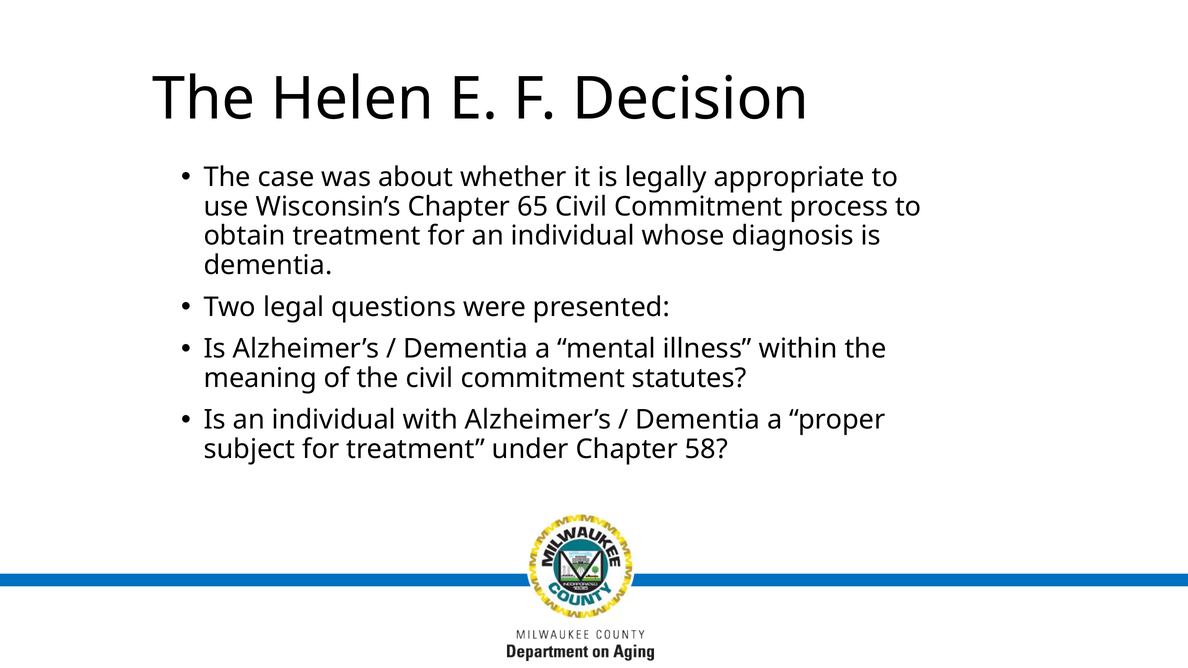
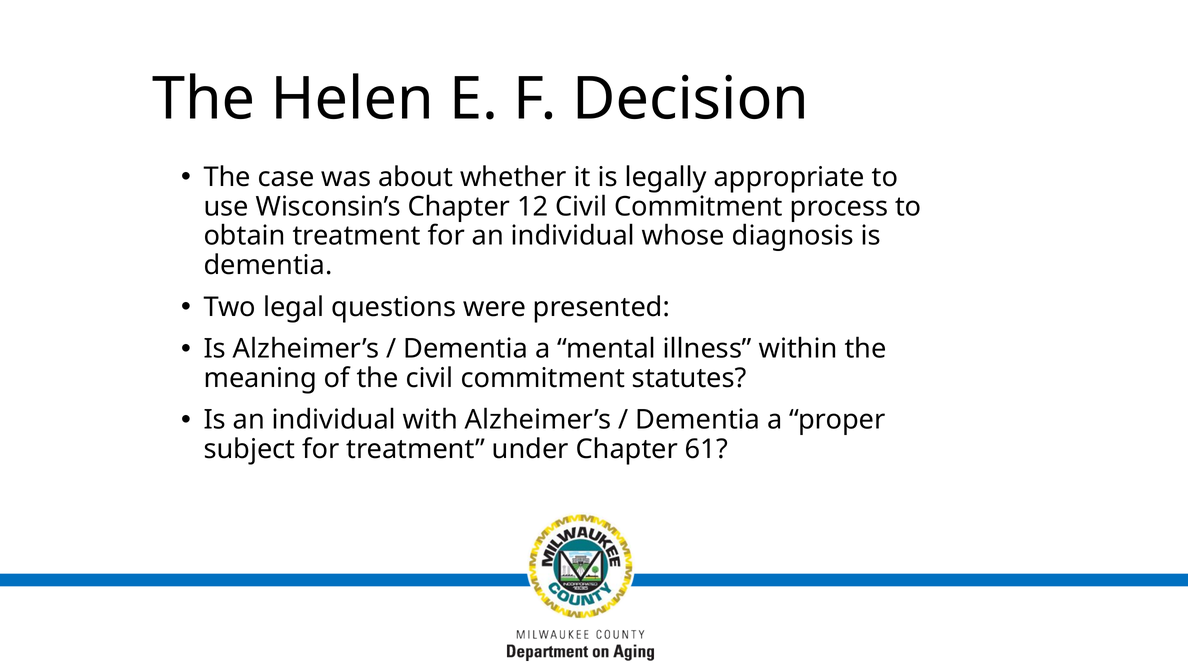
65: 65 -> 12 (533, 207)
58: 58 -> 61 (706, 450)
